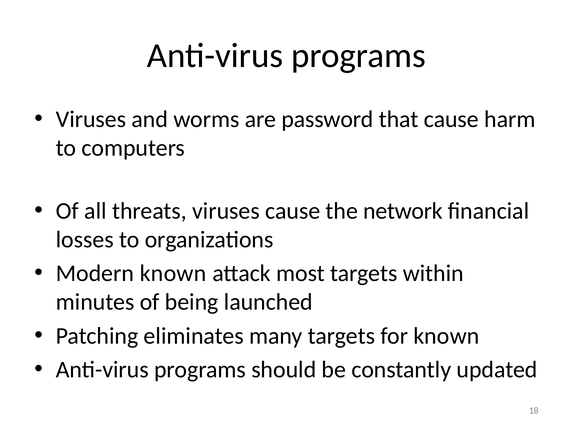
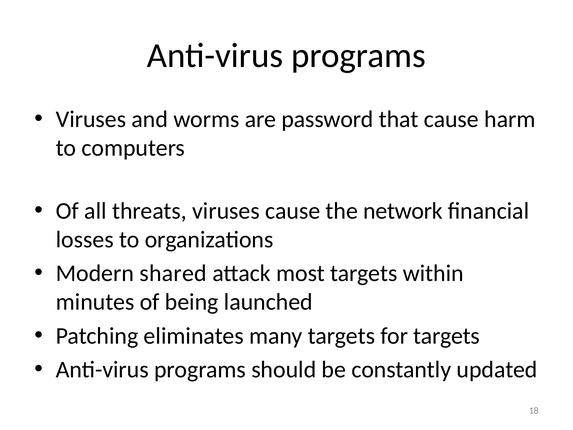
Modern known: known -> shared (173, 273)
for known: known -> targets (447, 336)
